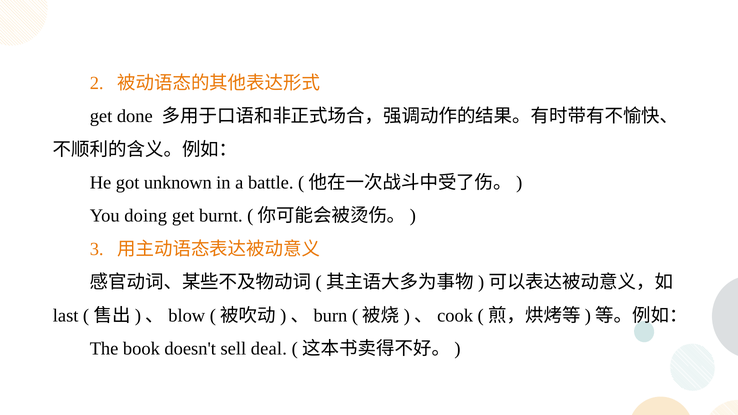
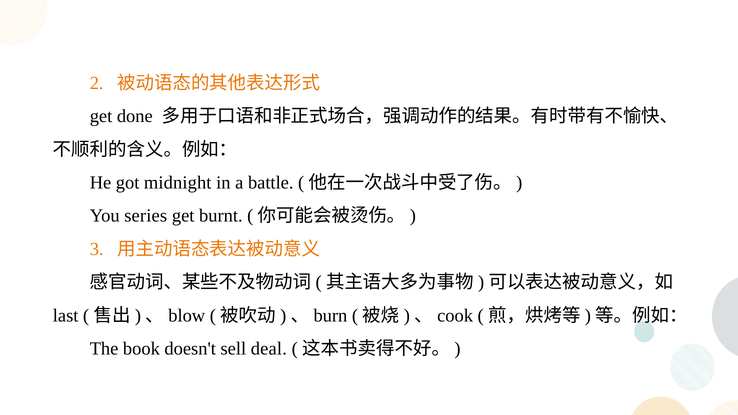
unknown: unknown -> midnight (178, 183)
doing: doing -> series (146, 216)
